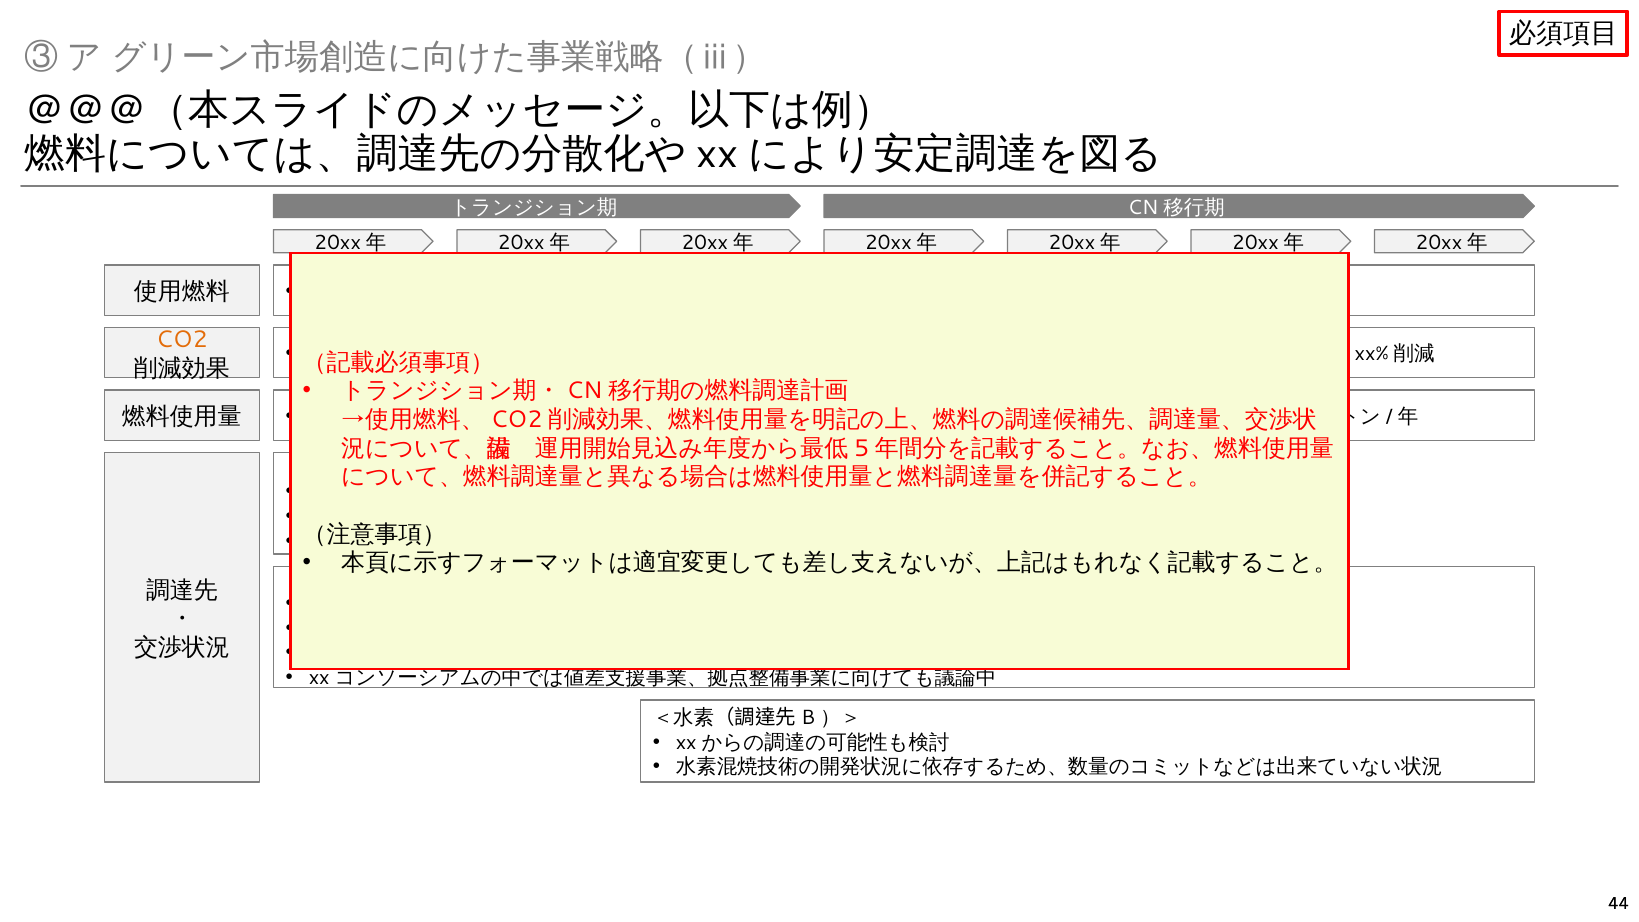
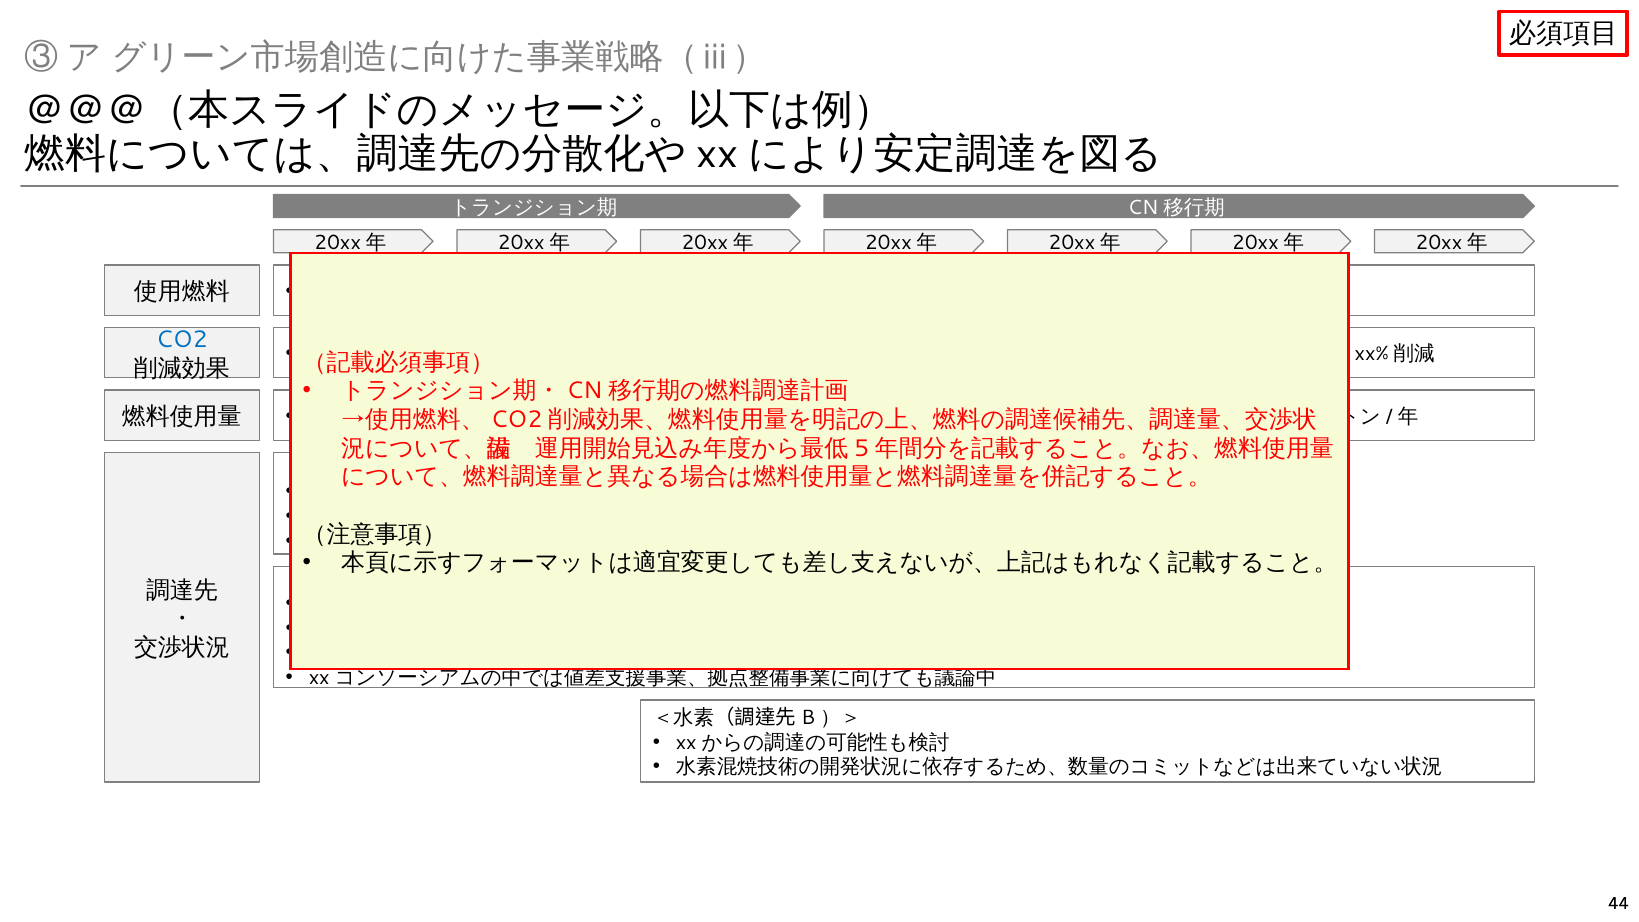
CO2 colour: orange -> blue (182, 340)
